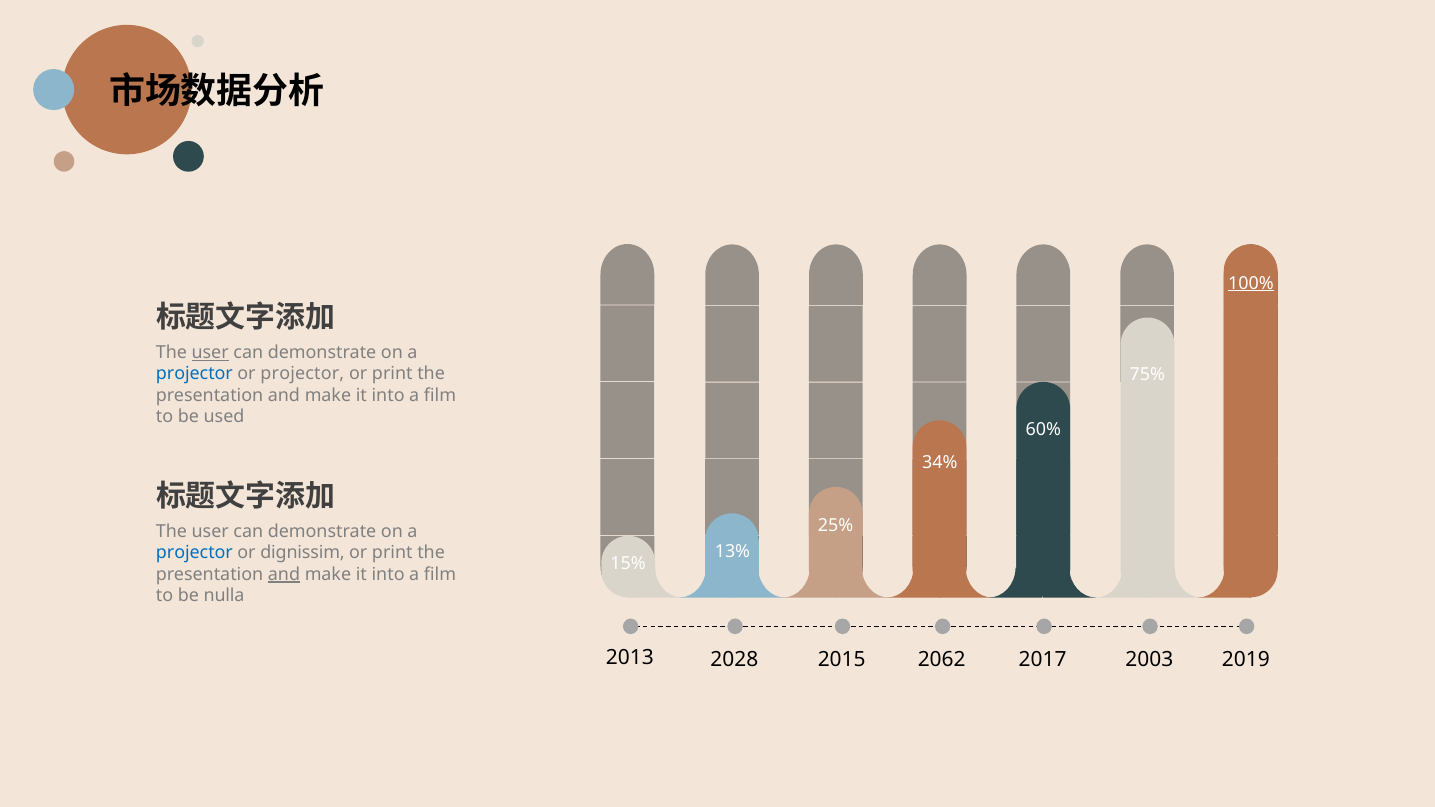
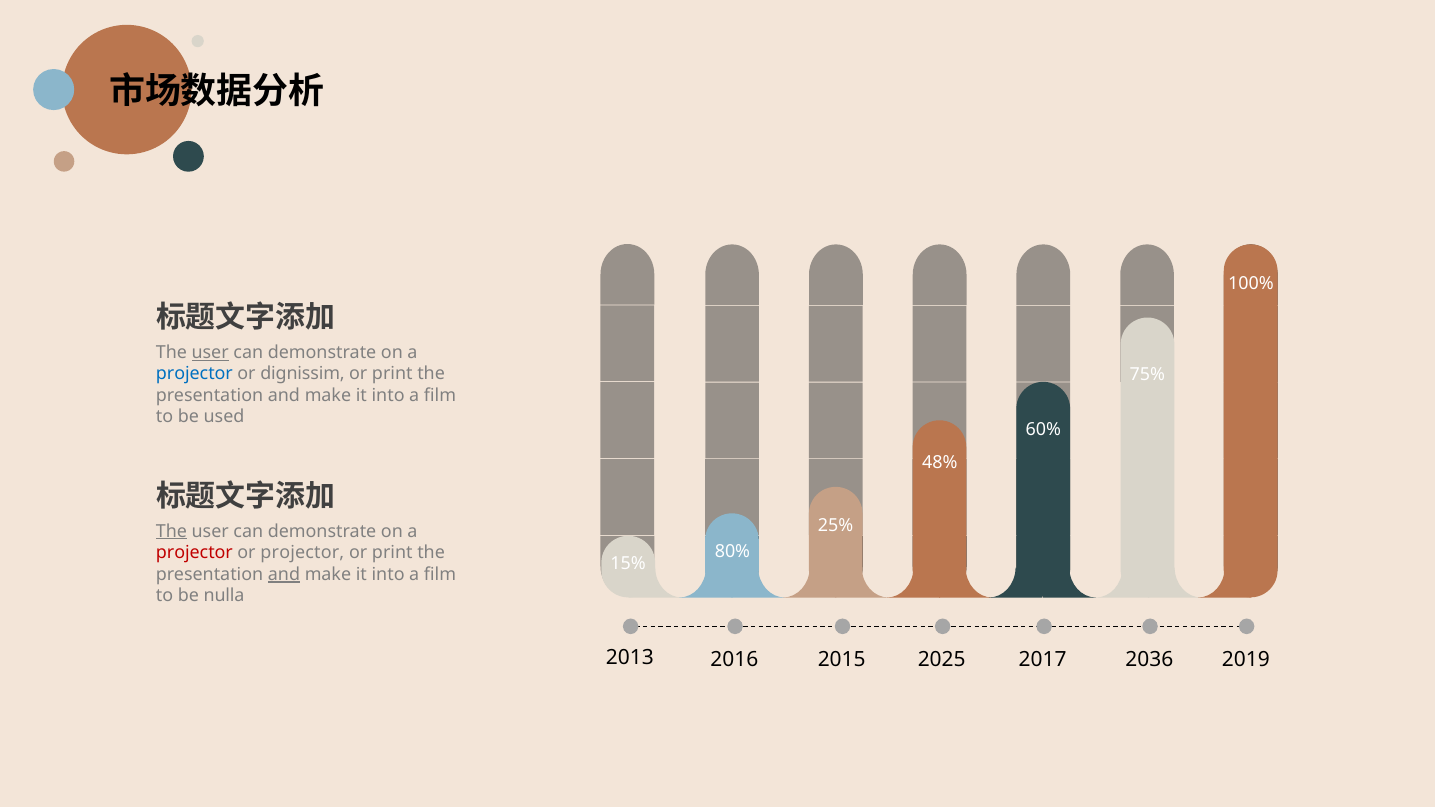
100% underline: present -> none (1251, 283)
or projector: projector -> dignissim (303, 374)
34%: 34% -> 48% (940, 463)
The underline: none -> present (171, 531)
13%: 13% -> 80% (732, 551)
projector colour: blue -> red (194, 553)
or dignissim: dignissim -> projector (302, 553)
2028: 2028 -> 2016 (734, 660)
2062: 2062 -> 2025 (942, 660)
2003: 2003 -> 2036 (1149, 660)
